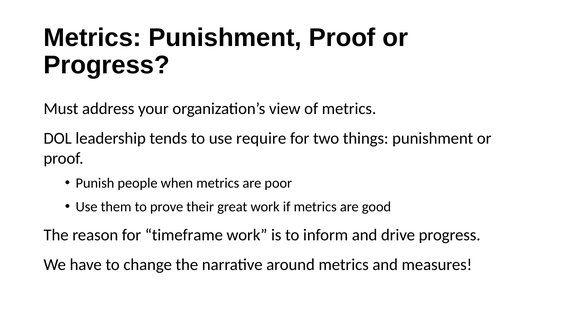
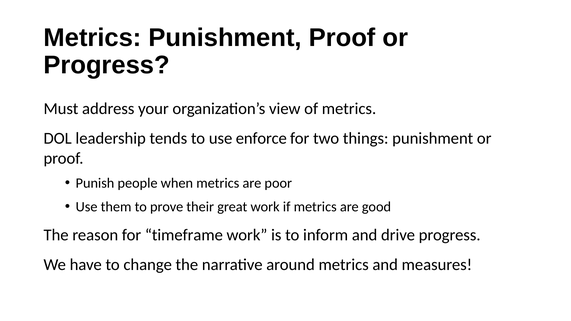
require: require -> enforce (261, 138)
